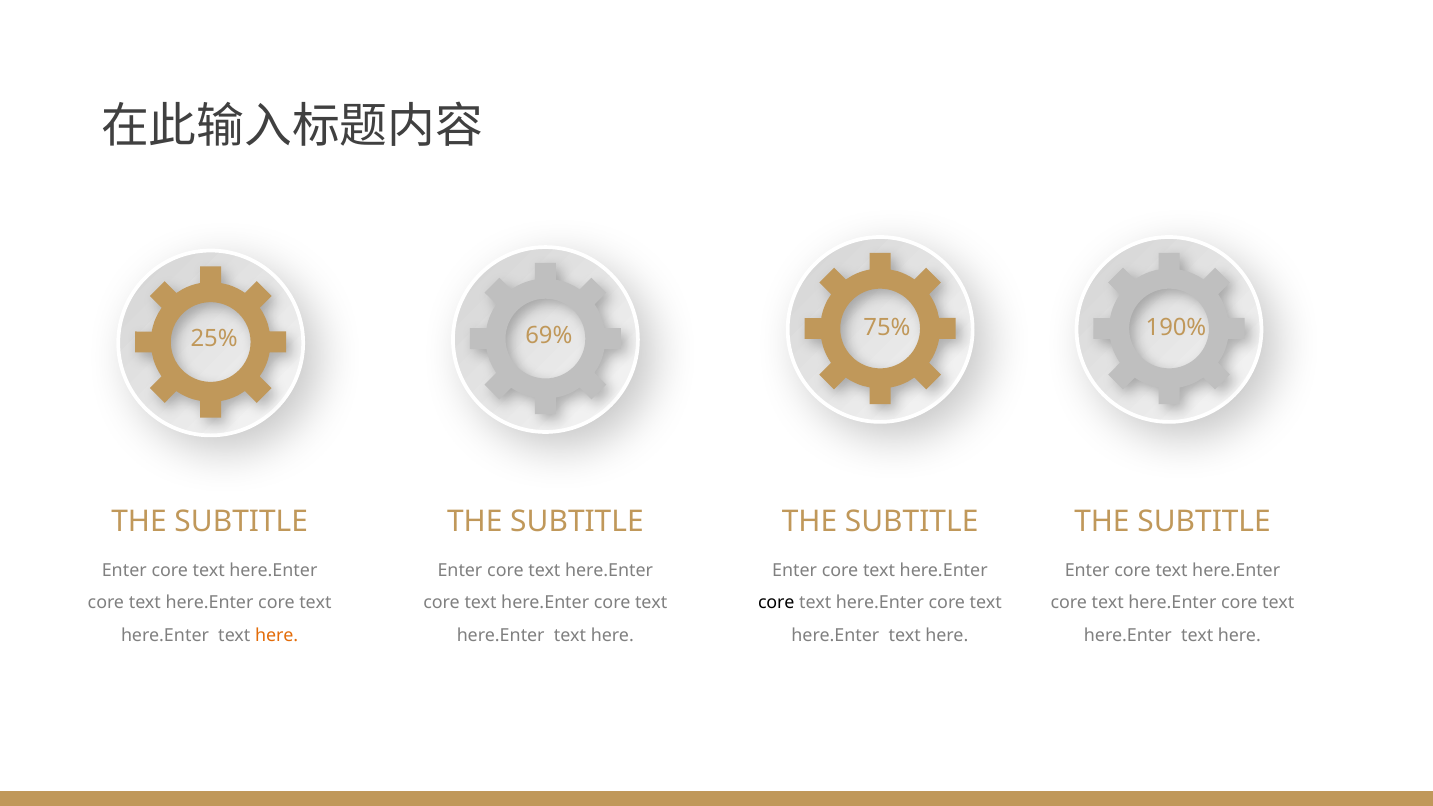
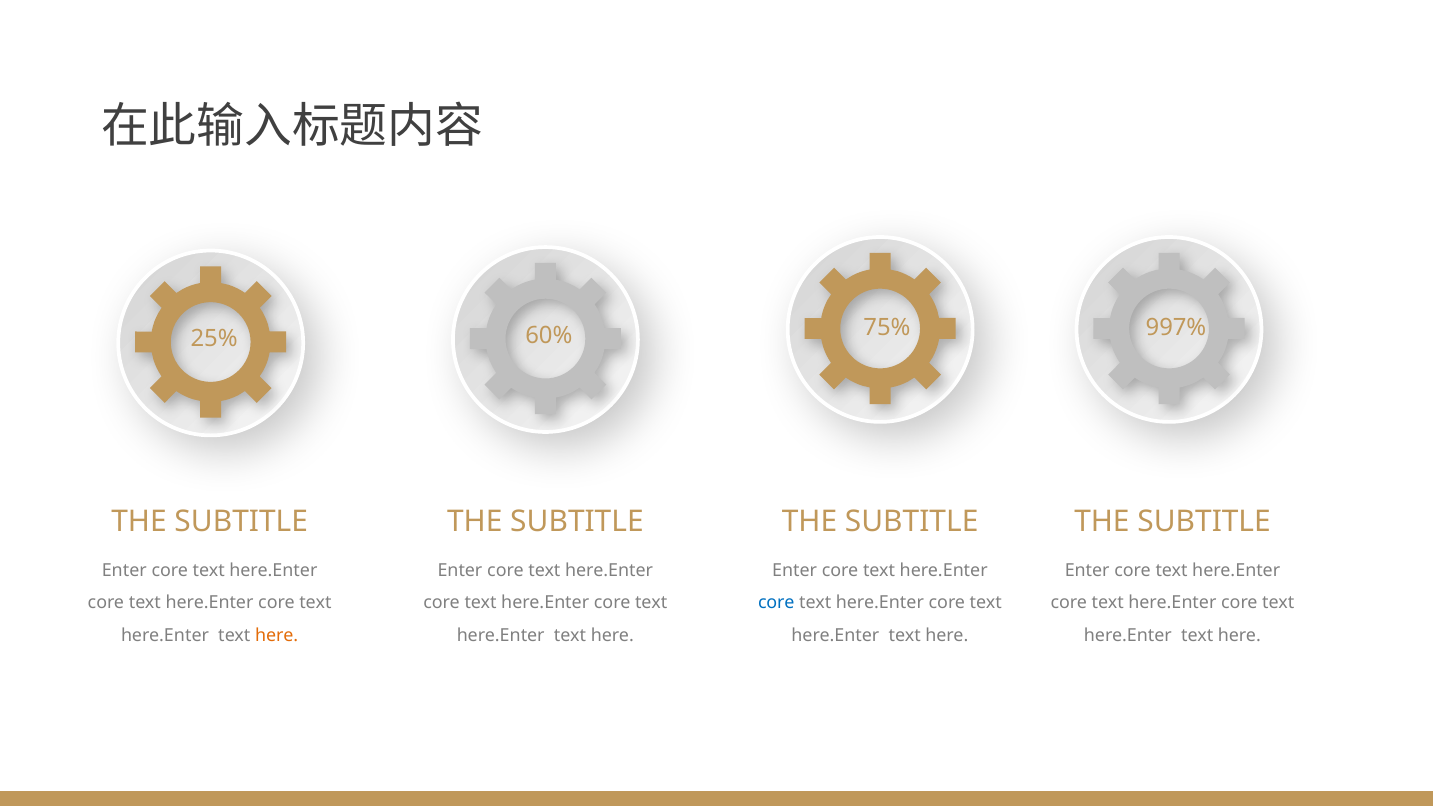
69%: 69% -> 60% (549, 336)
190%: 190% -> 997% (1176, 328)
core colour: black -> blue (776, 603)
